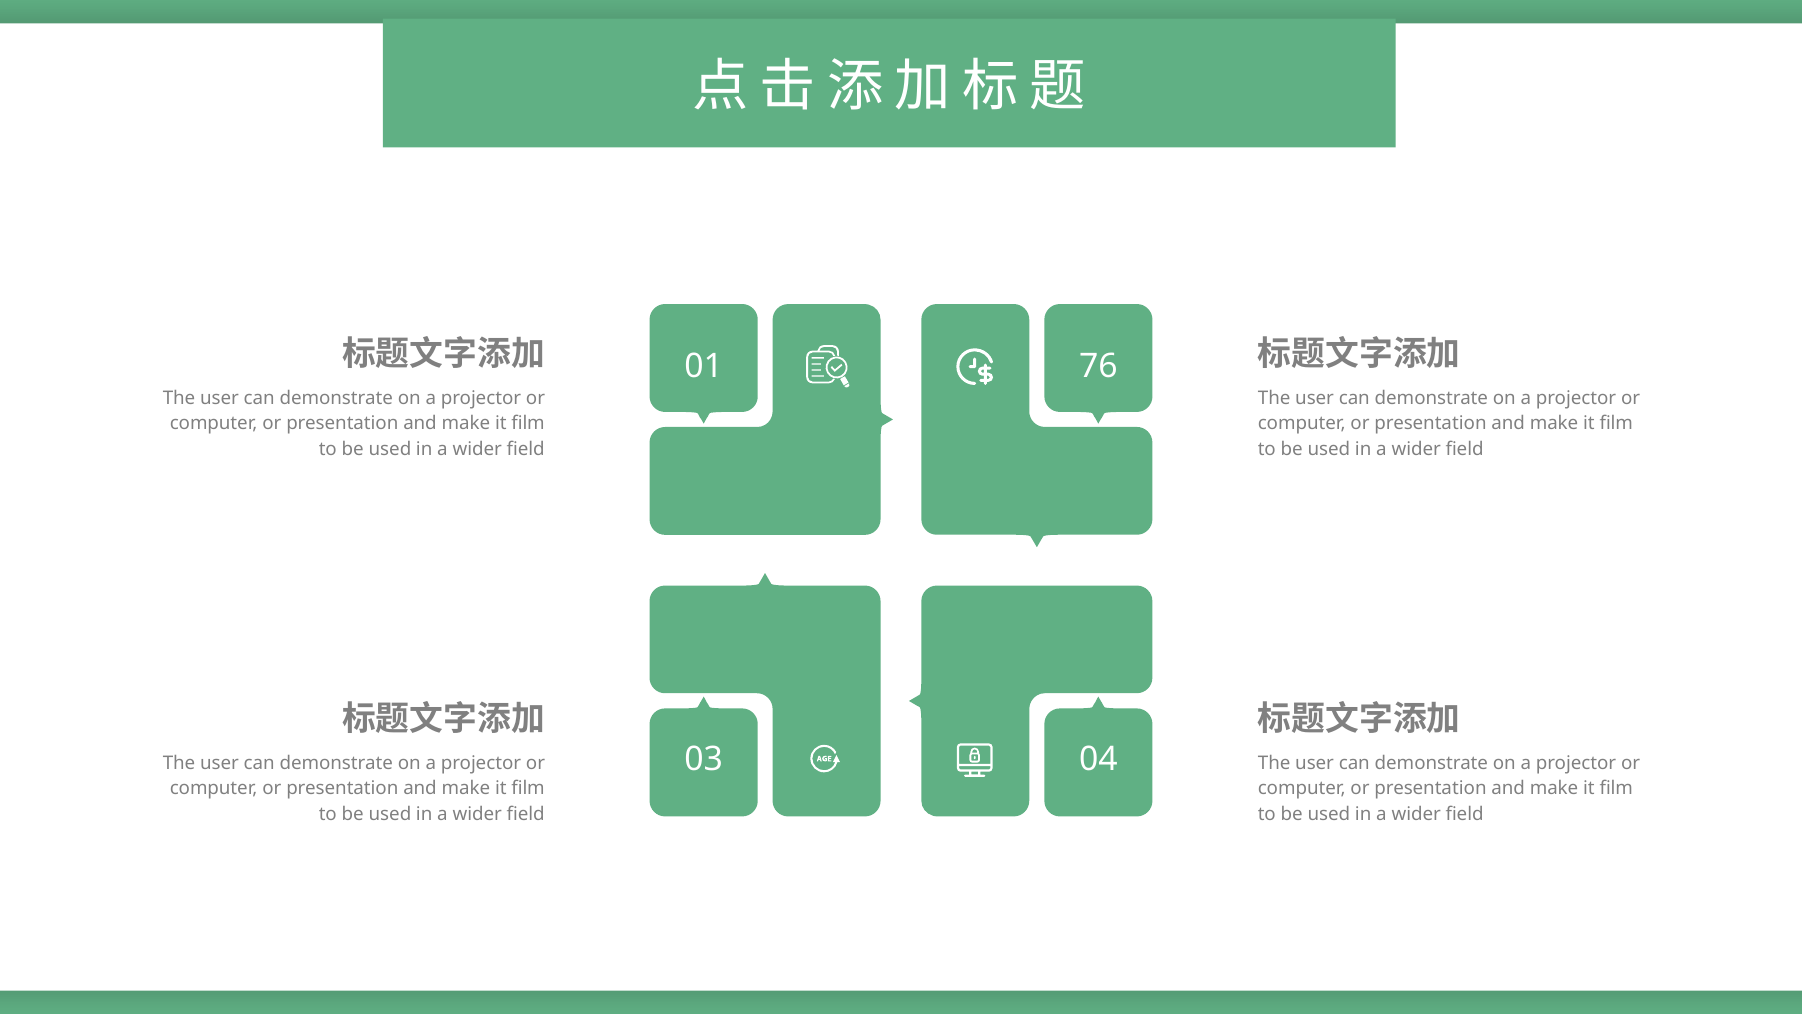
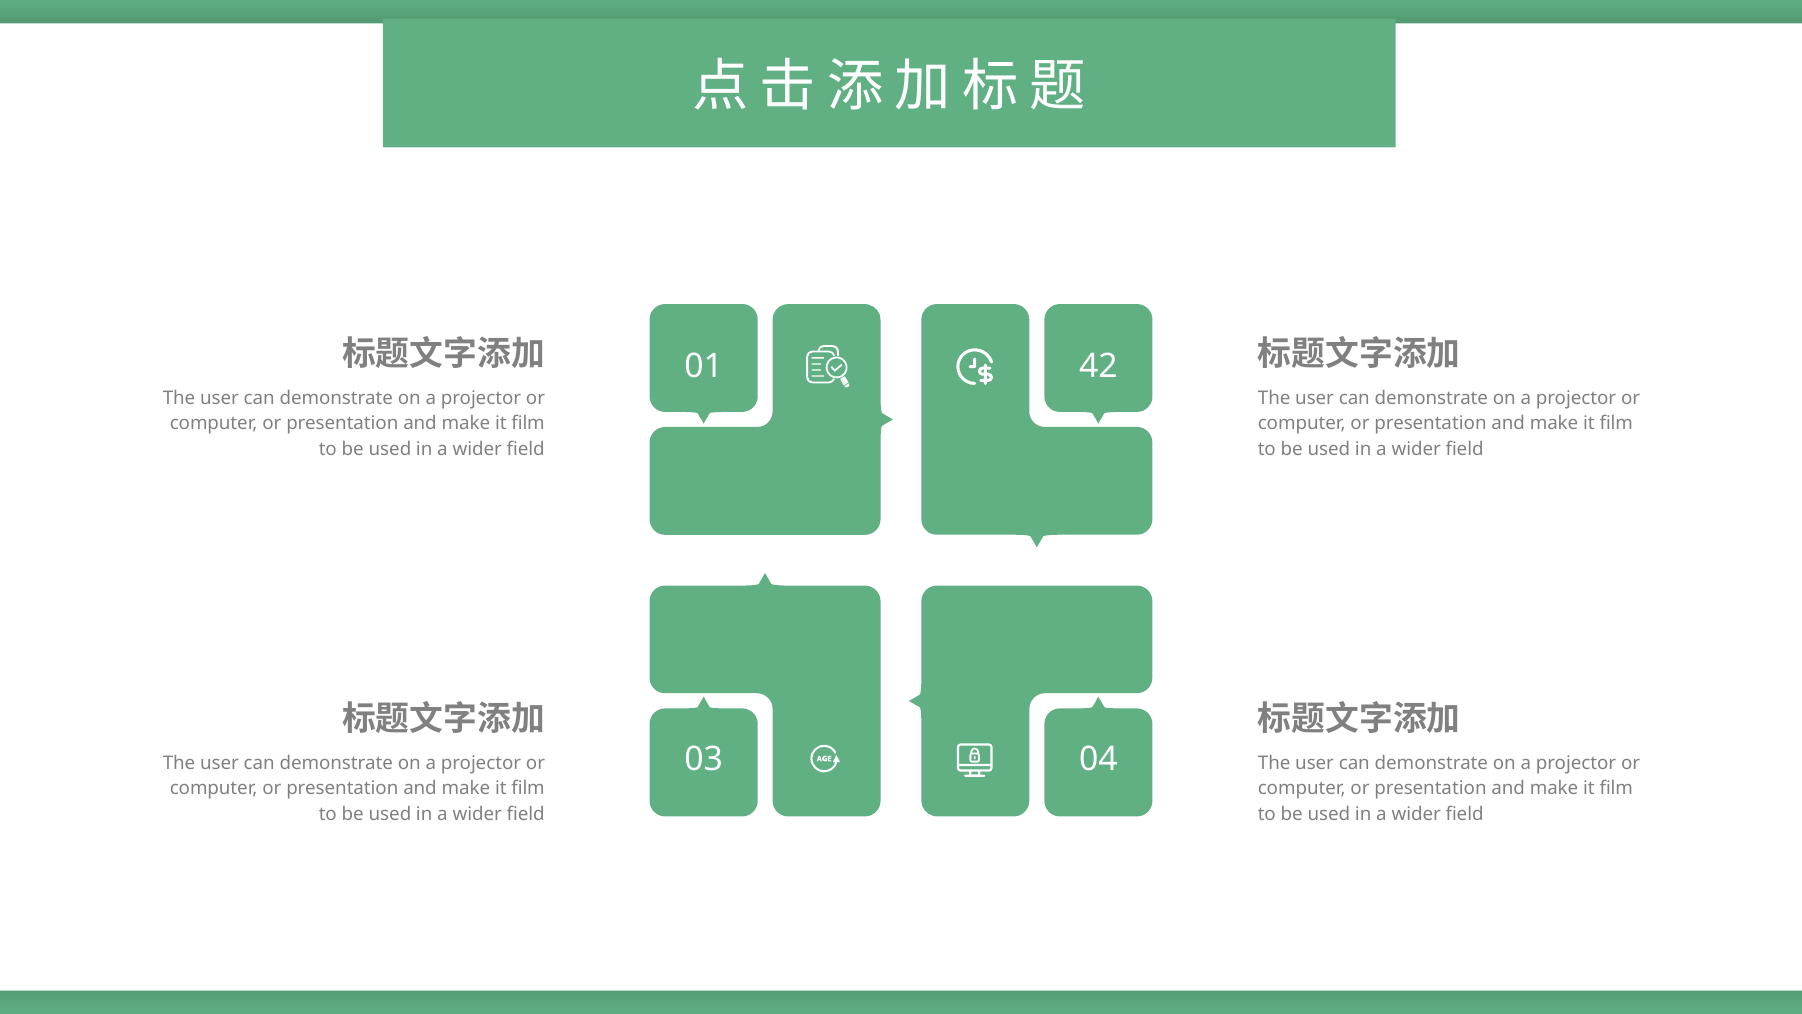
76: 76 -> 42 (1098, 366)
